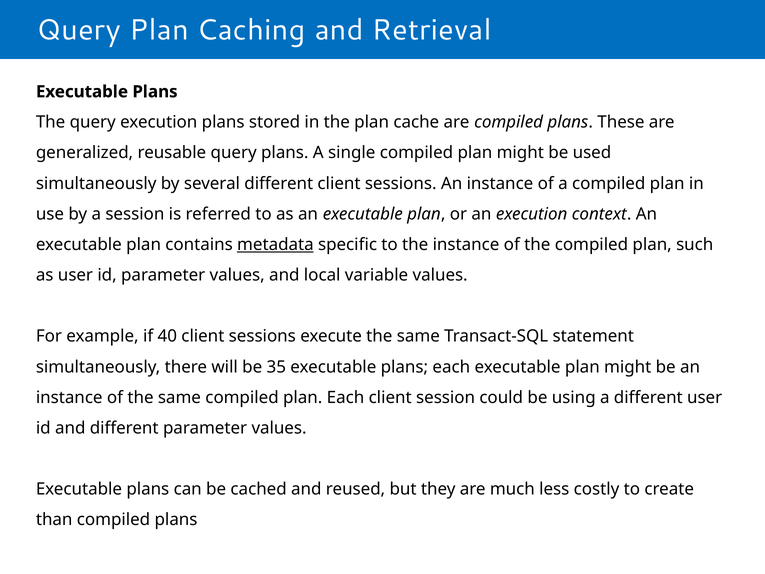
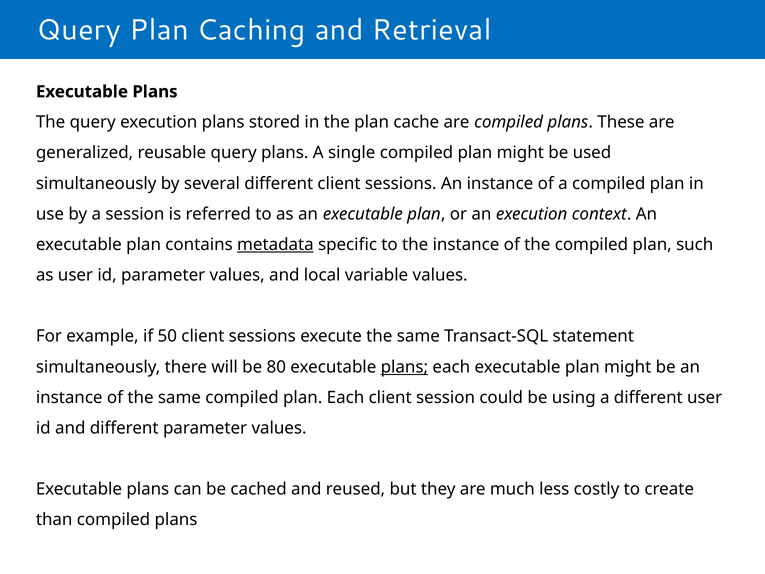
40: 40 -> 50 (167, 336)
35: 35 -> 80 (276, 367)
plans underline: none -> present (404, 367)
